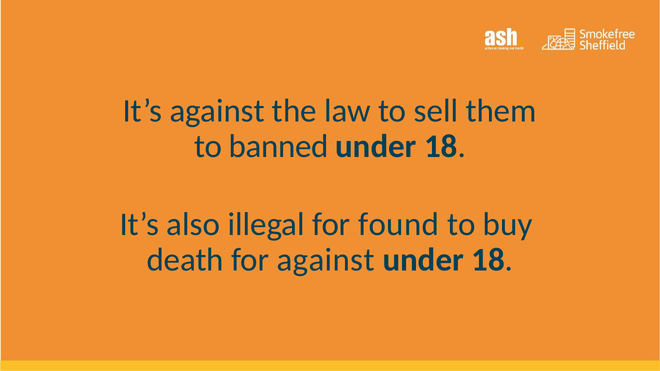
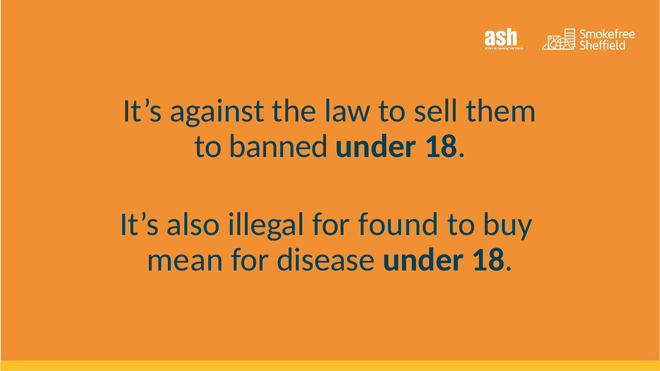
death: death -> mean (185, 260)
for against: against -> disease (326, 260)
